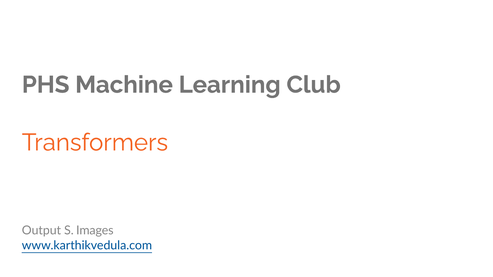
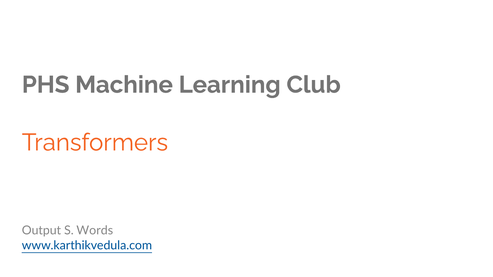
Images: Images -> Words (95, 231)
